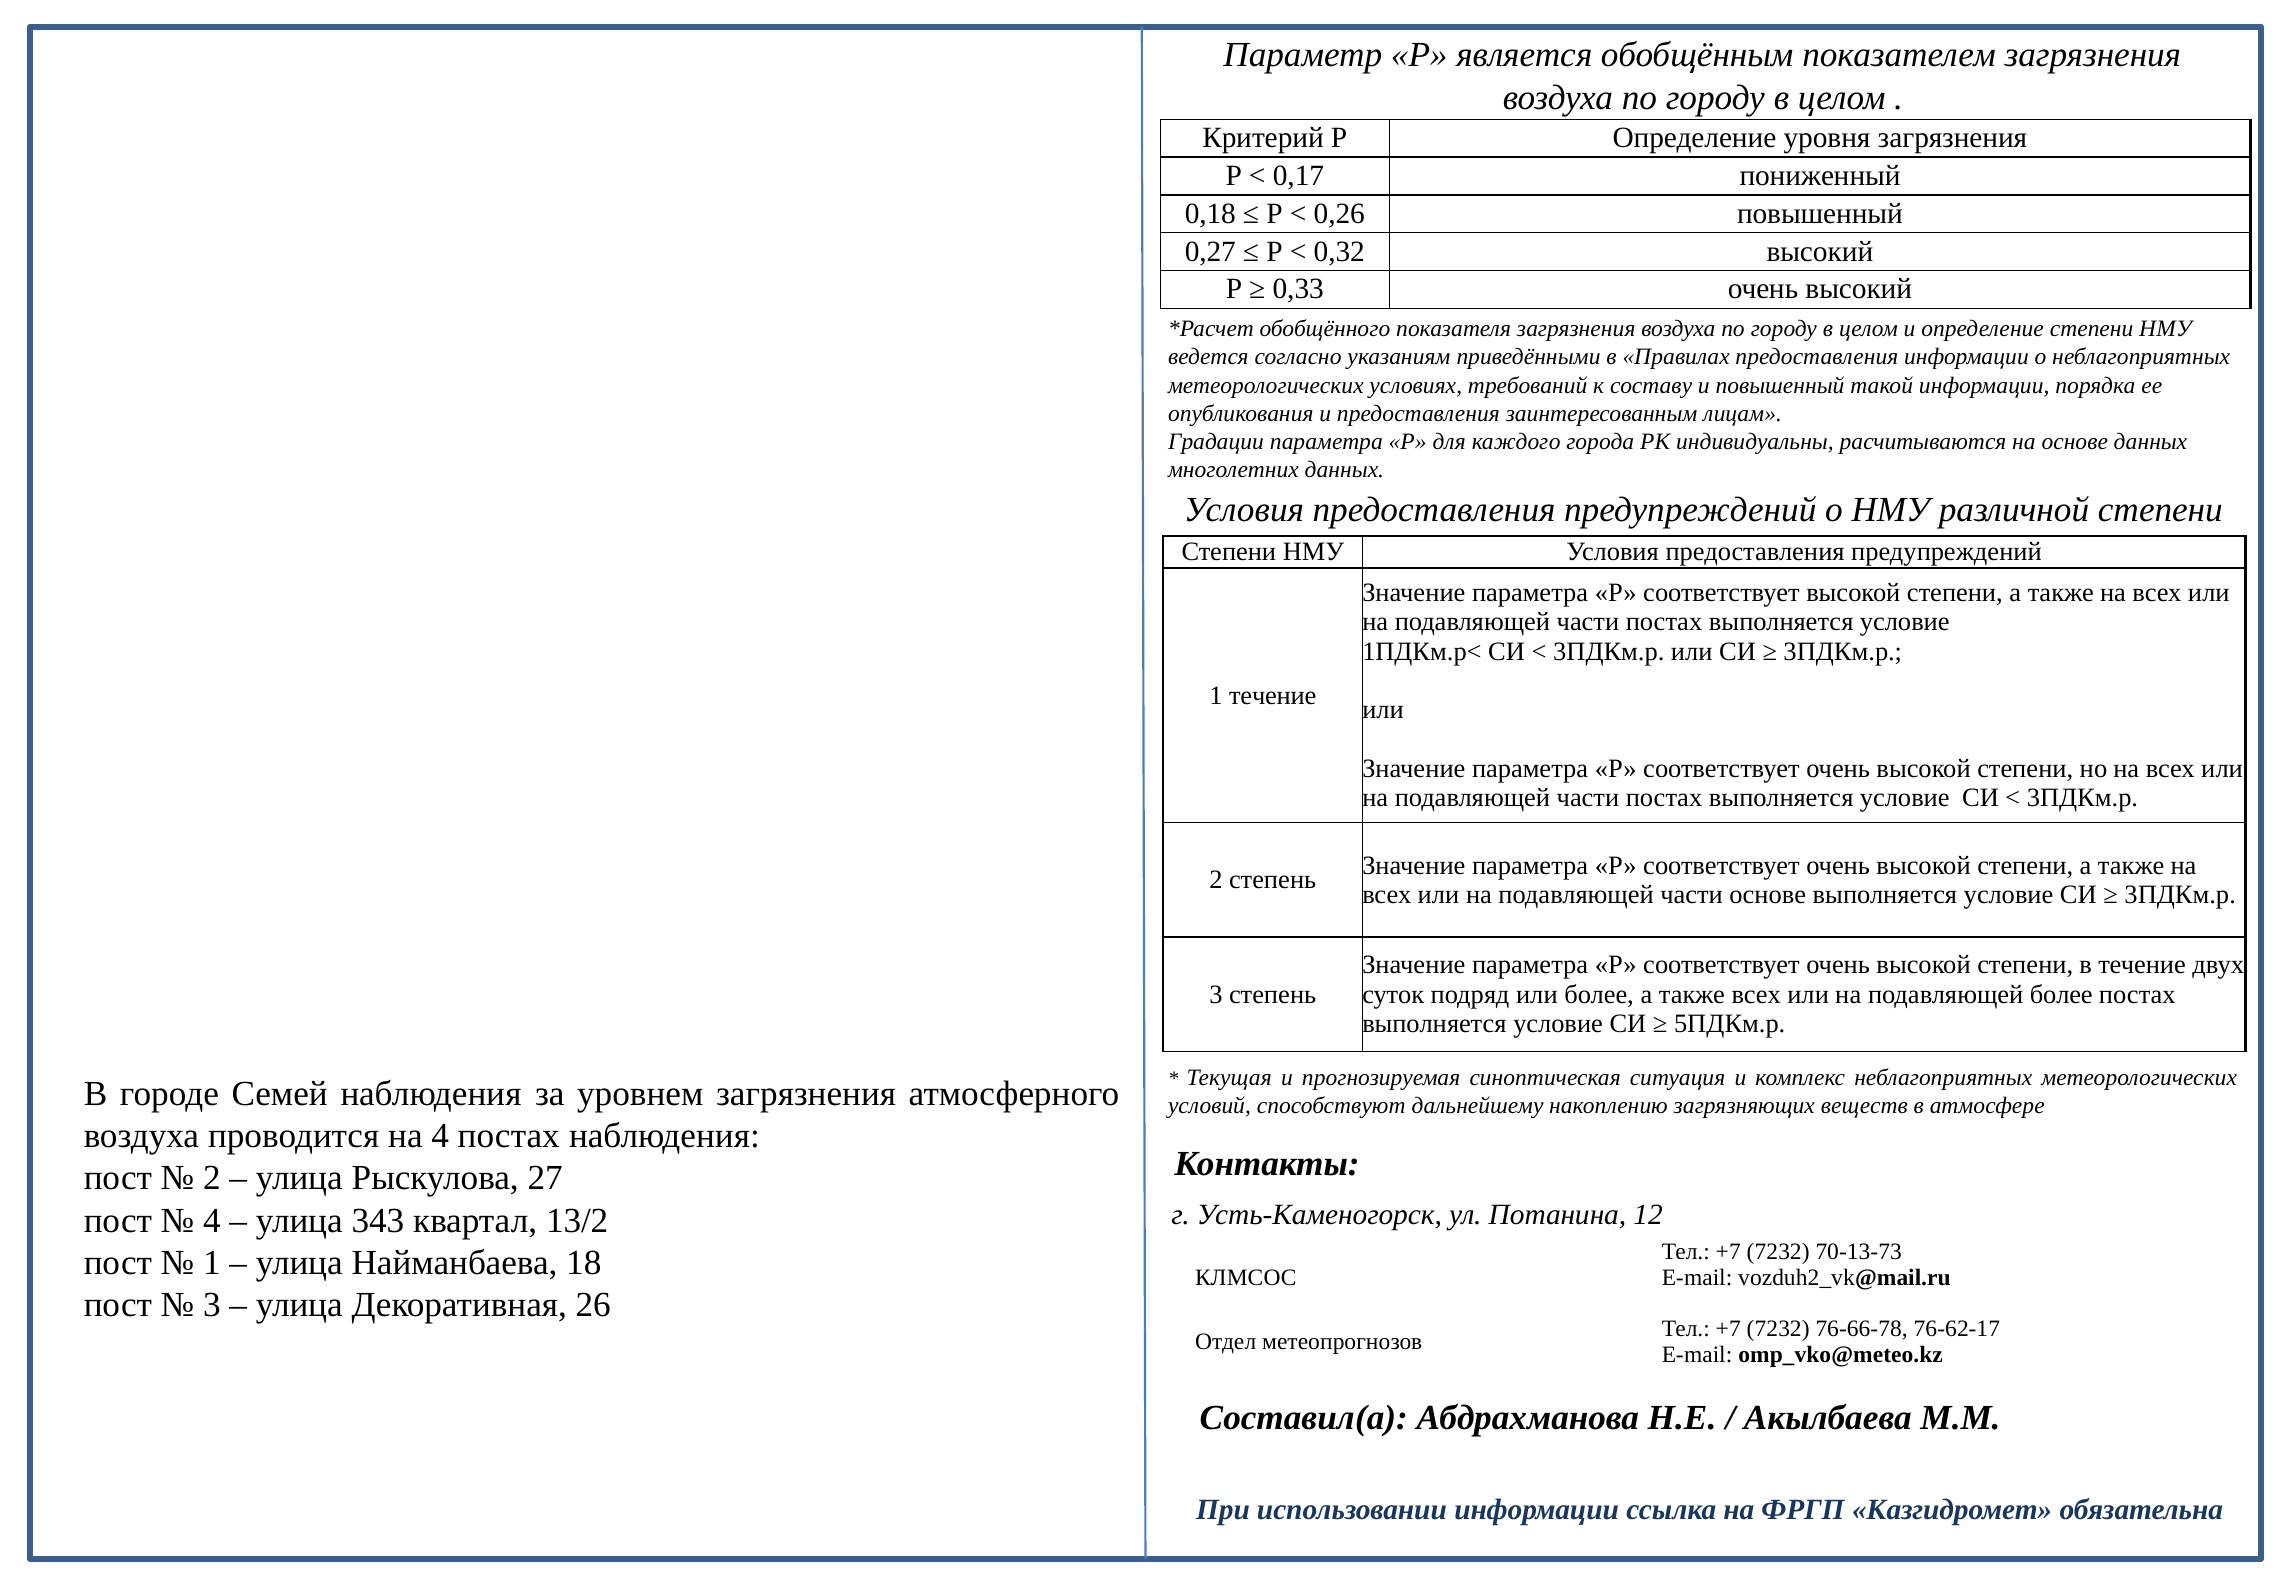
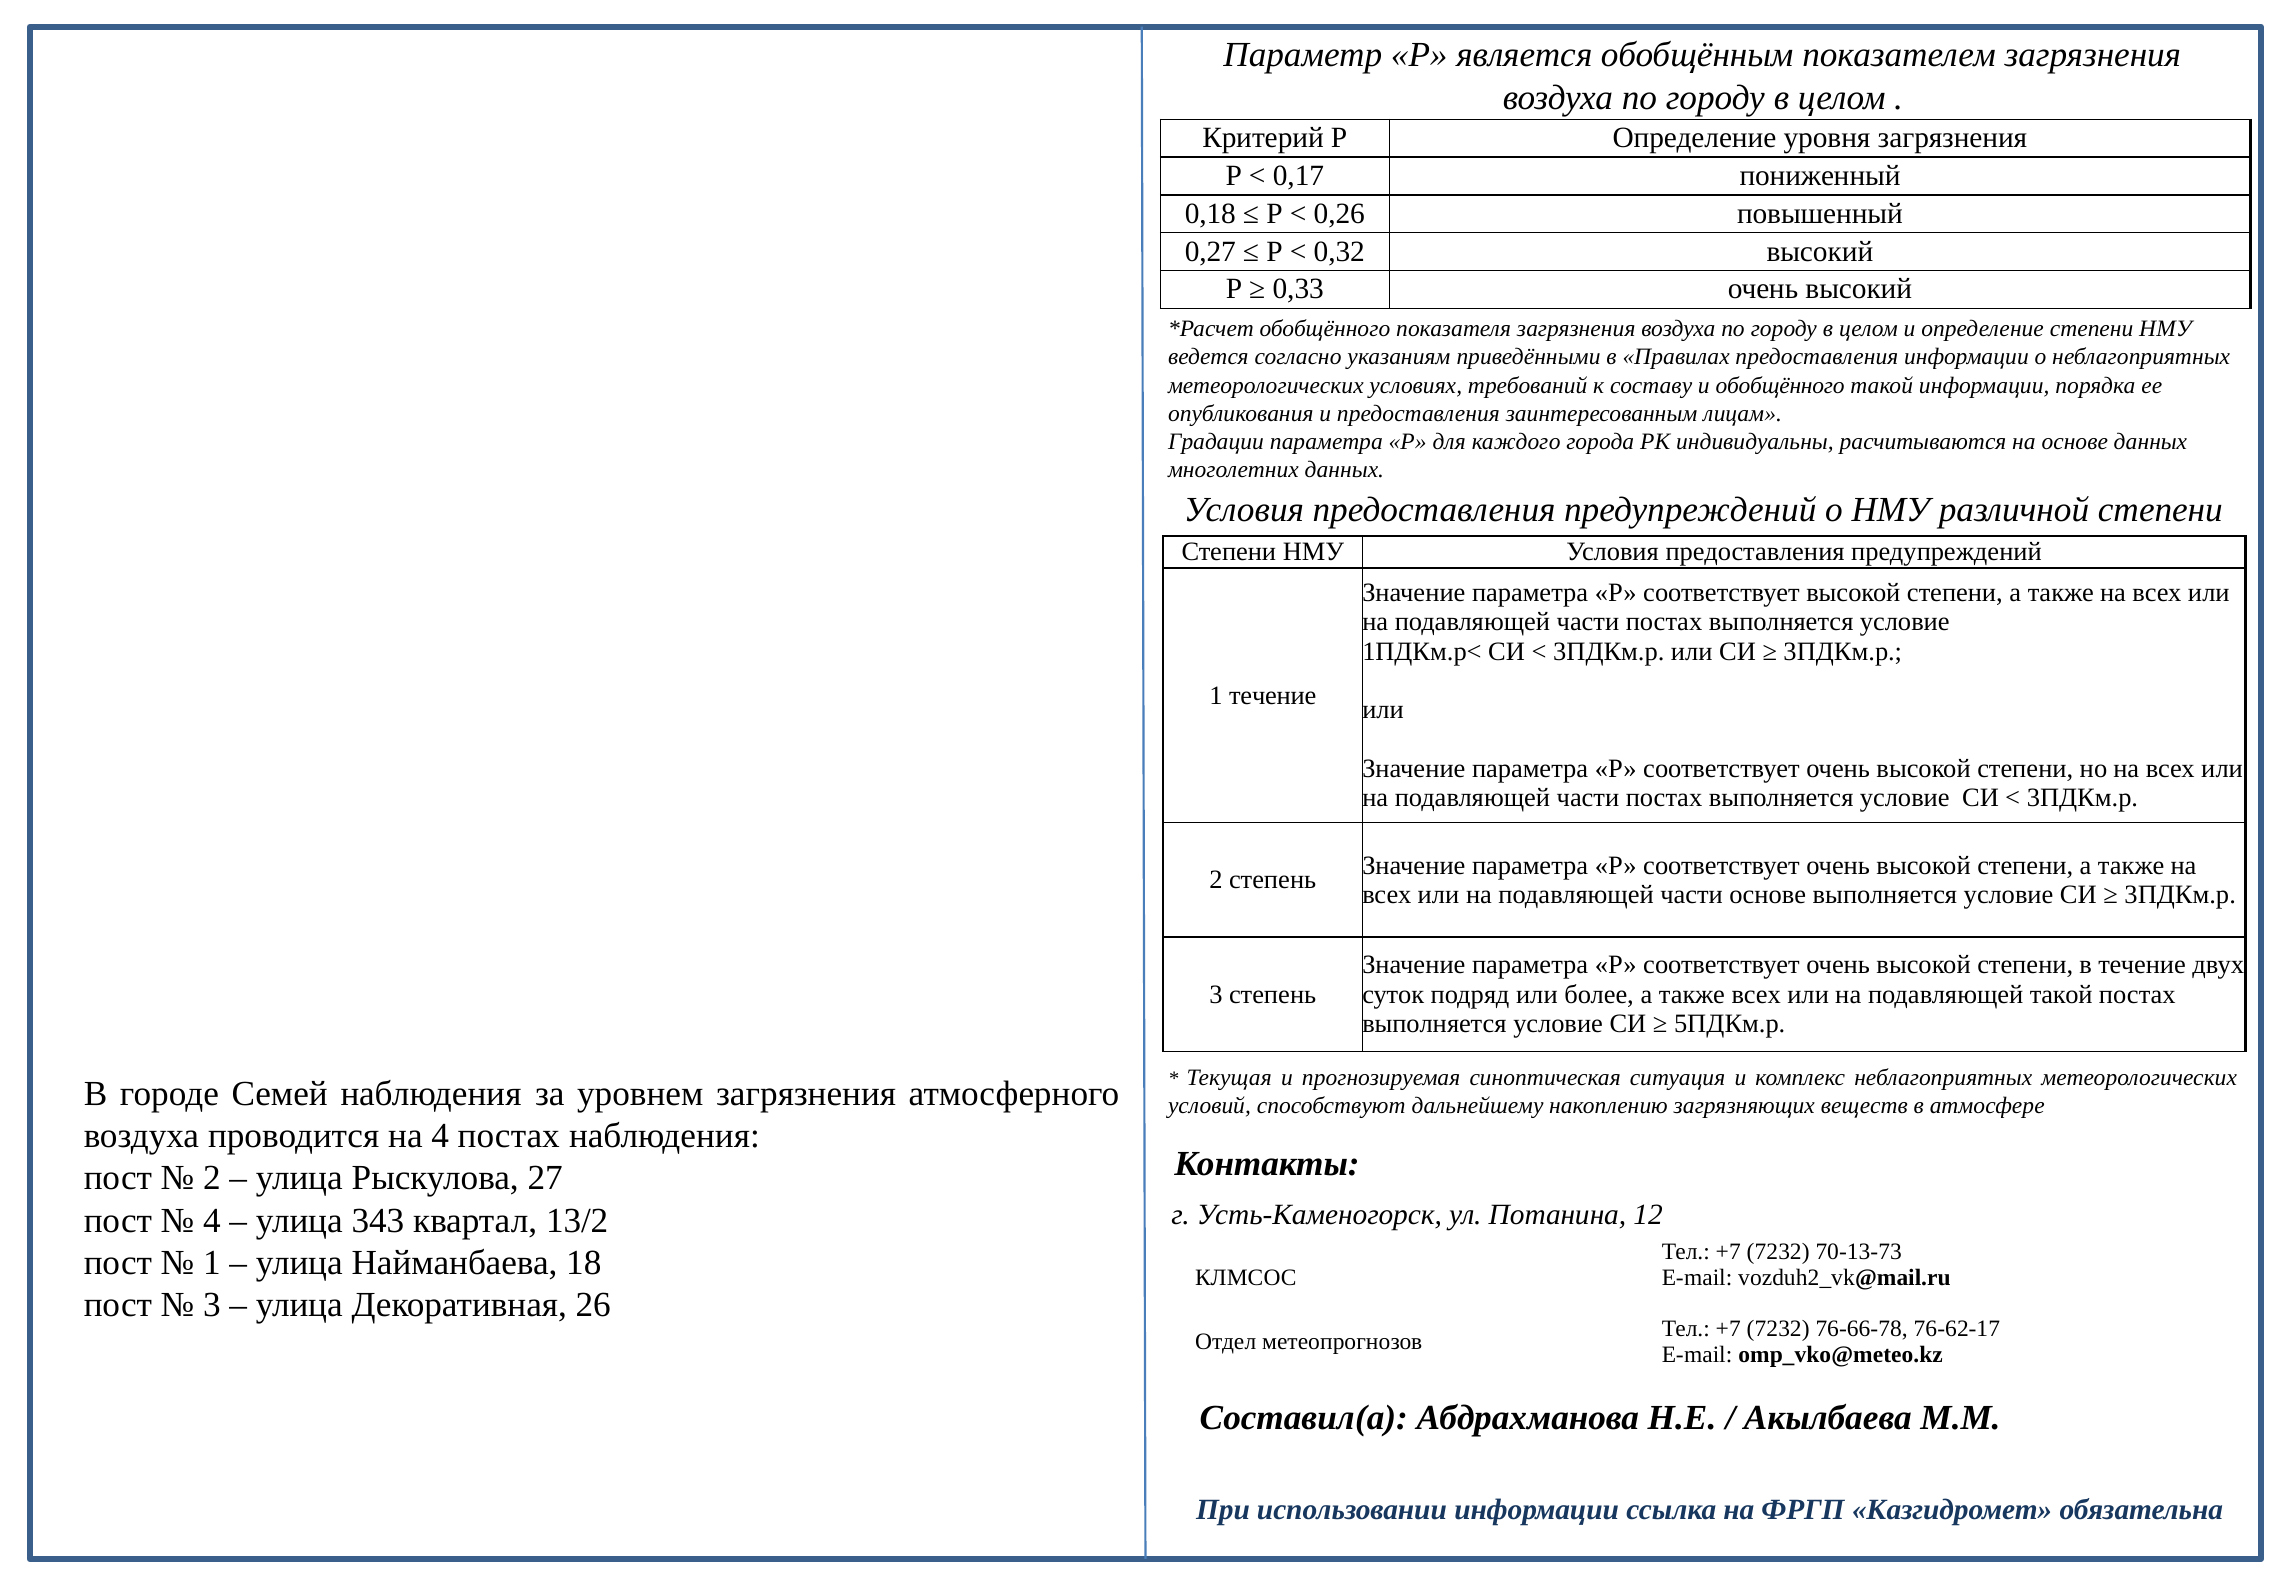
и повышенный: повышенный -> обобщённого (1780, 385)
подавляющей более: более -> такой (2061, 995)
